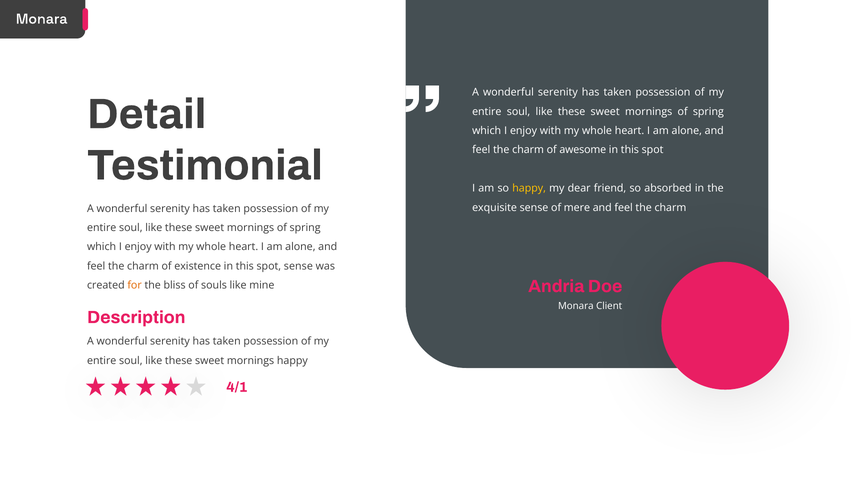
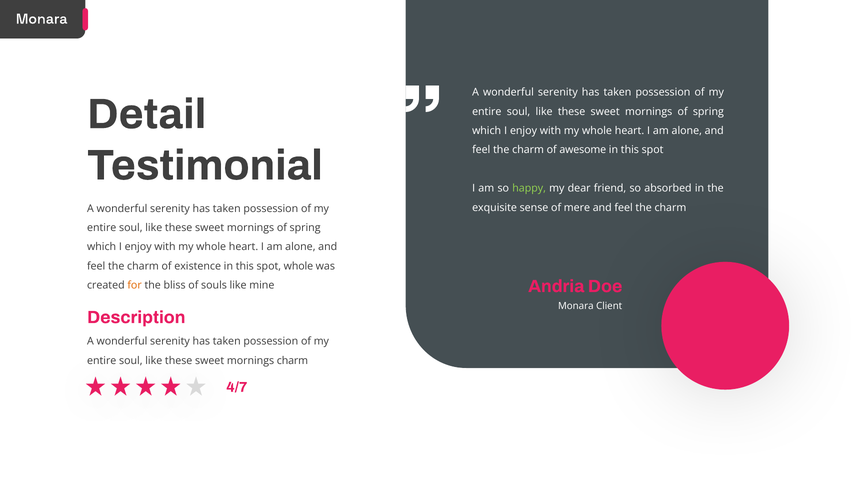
happy colour: yellow -> light green (529, 188)
spot sense: sense -> whole (298, 266)
happy: happy -> charm (292, 360)
4/1: 4/1 -> 4/7 (237, 387)
